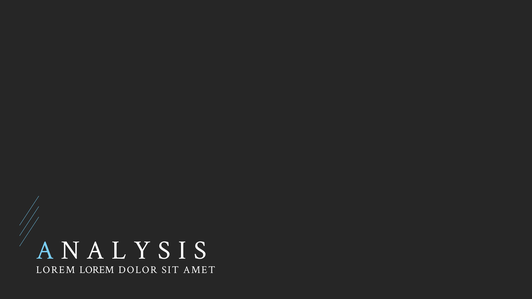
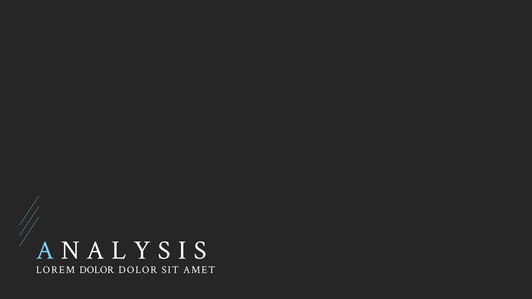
LOREM LOREM: LOREM -> DOLOR (97, 270)
